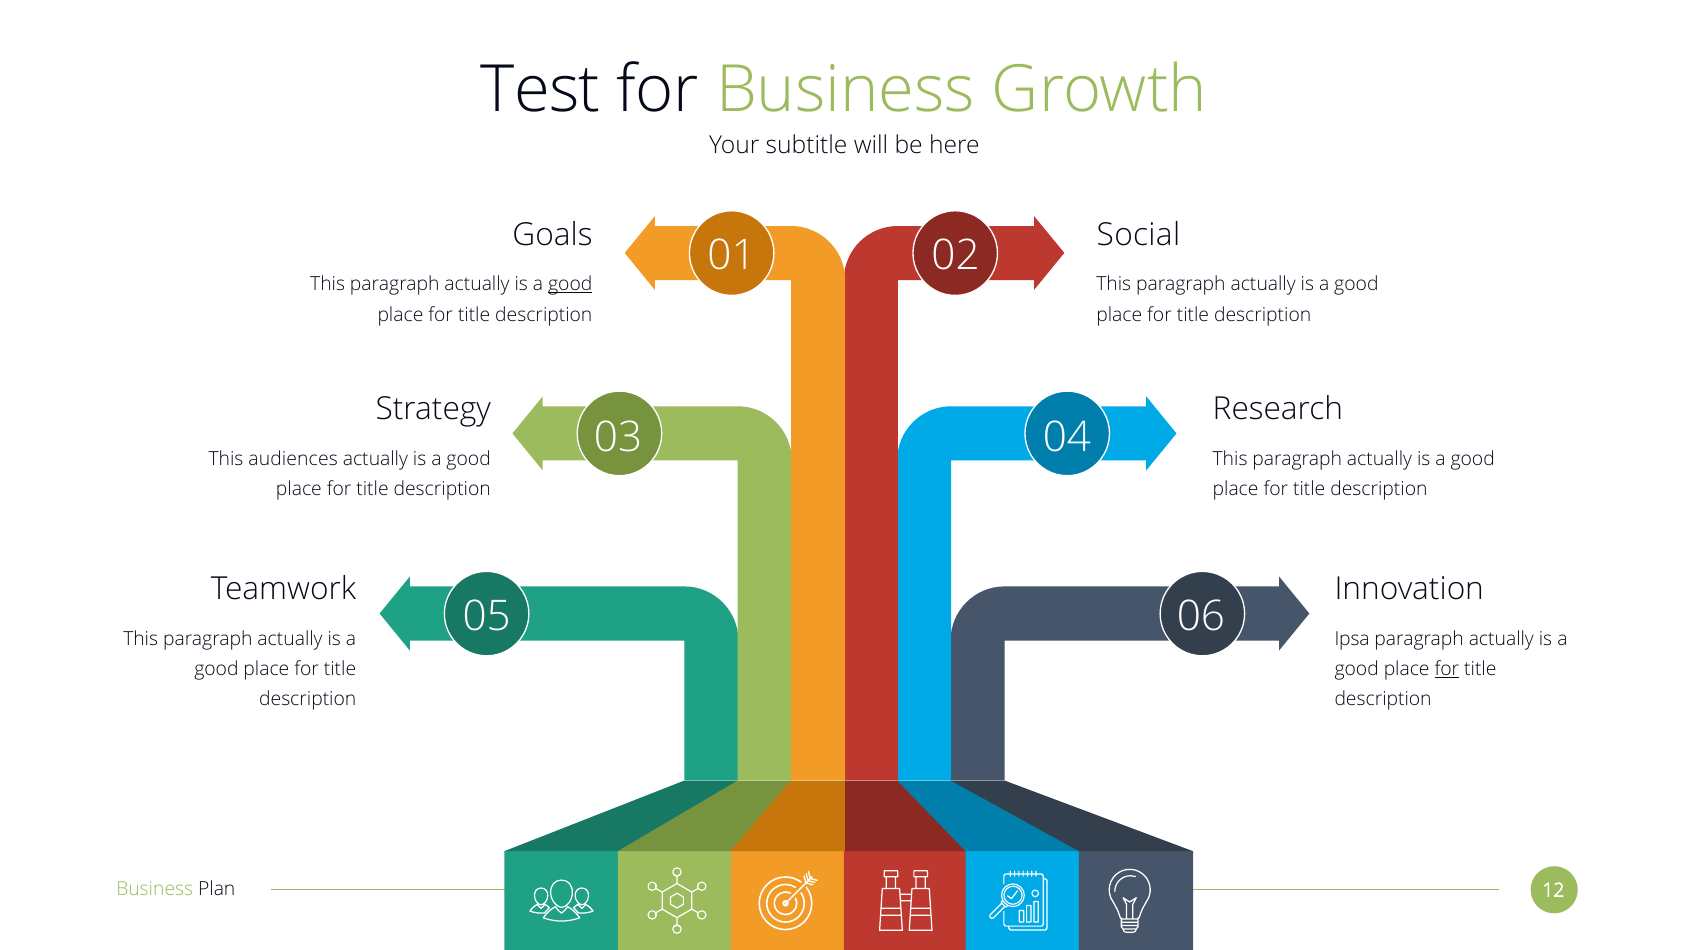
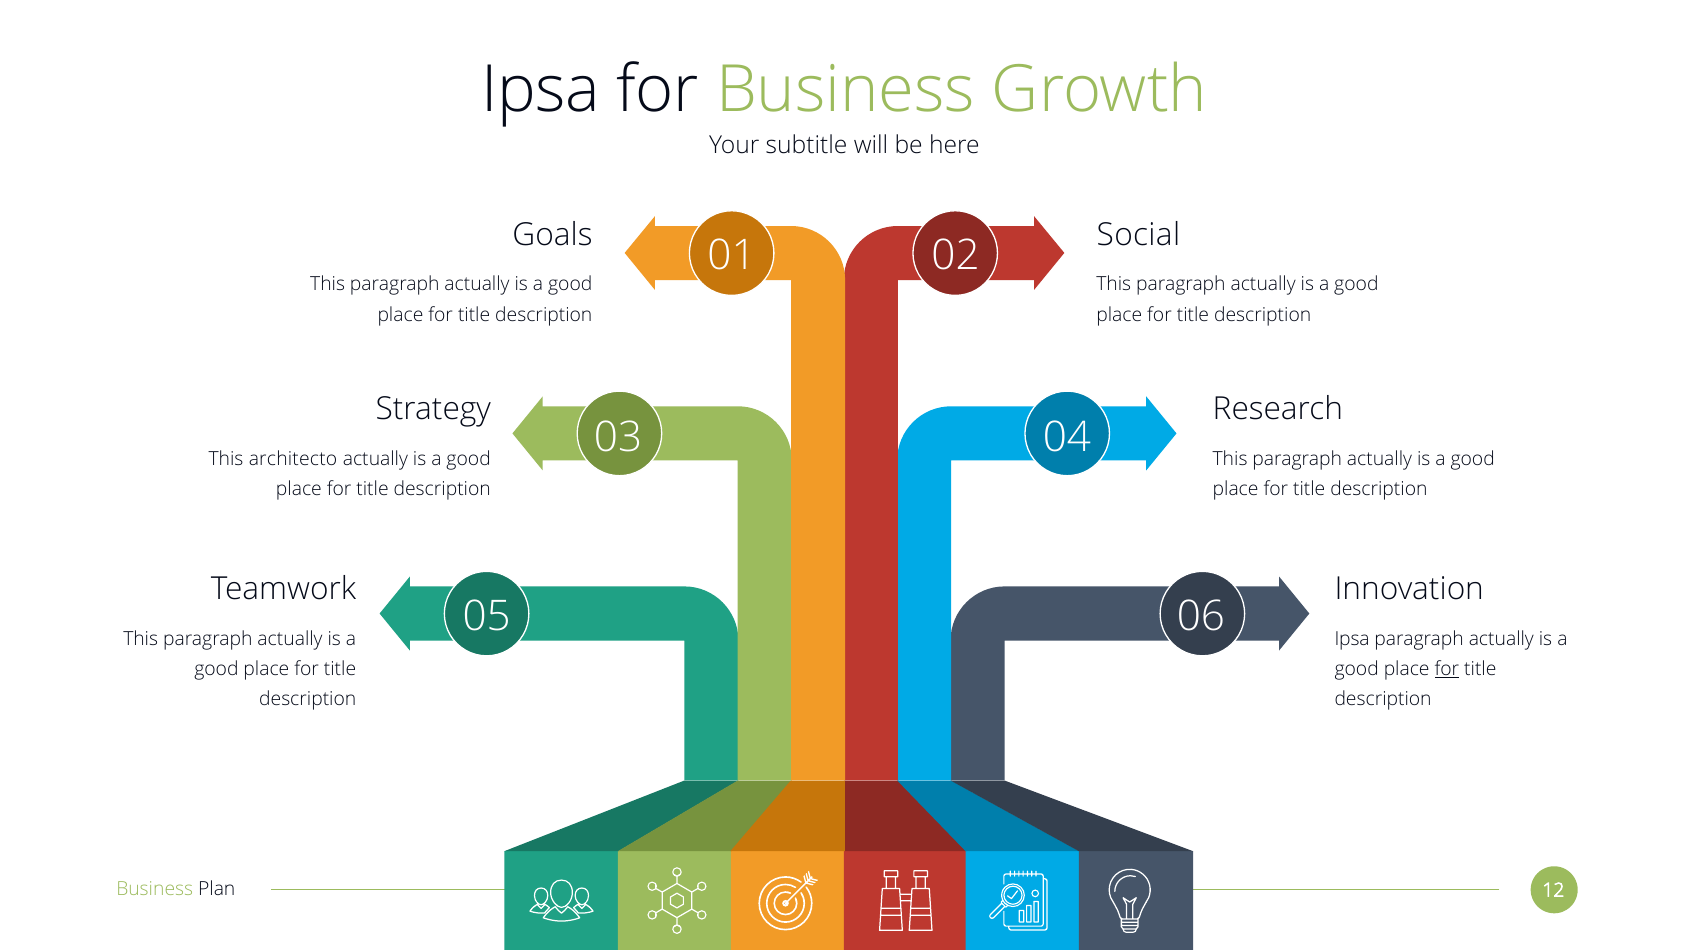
Test: Test -> Ipsa (541, 90)
good underline: present -> none (570, 284)
audiences: audiences -> architecto (293, 459)
